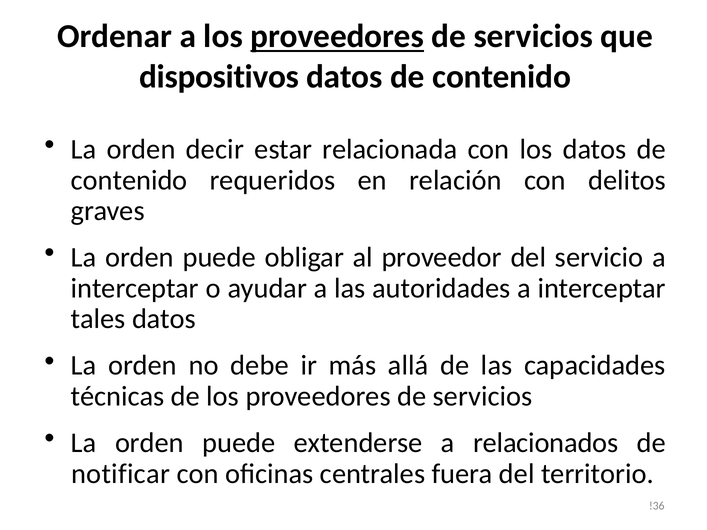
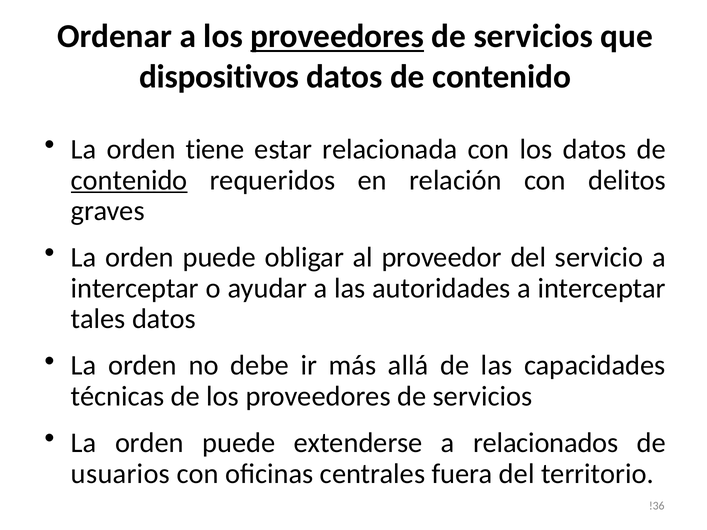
decir: decir -> tiene (215, 149)
contenido underline: none -> present (129, 180)
notificar: notificar -> usuarios (121, 474)
